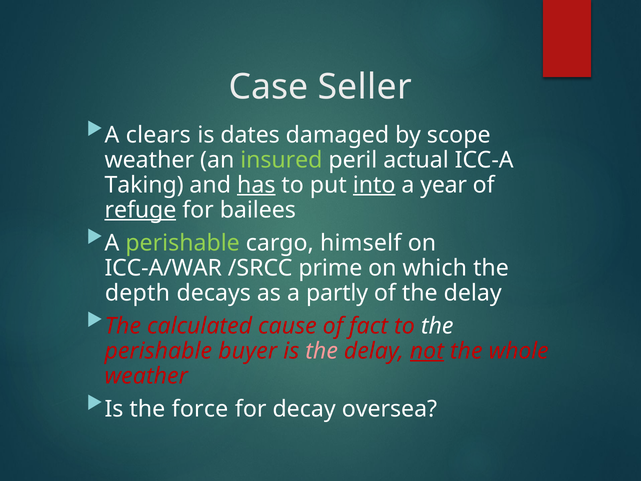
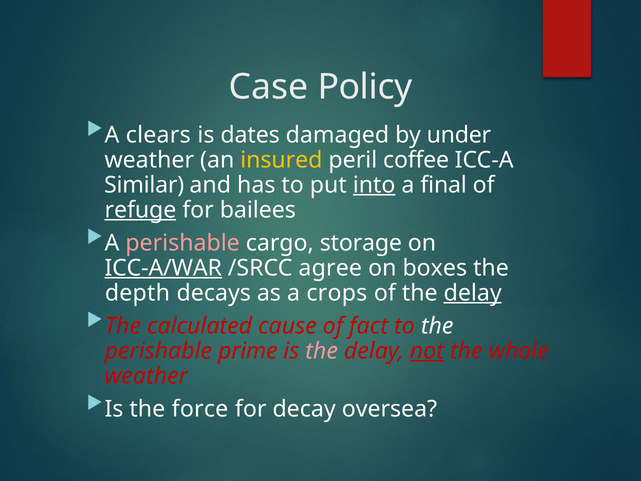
Seller: Seller -> Policy (365, 87)
scope: scope -> under (459, 135)
insured colour: light green -> yellow (281, 160)
actual: actual -> coffee (416, 160)
Taking: Taking -> Similar (144, 185)
has underline: present -> none (256, 185)
year: year -> final (444, 185)
perishable colour: light green -> pink (183, 243)
himself: himself -> storage (361, 243)
ICC-A/WAR underline: none -> present (163, 268)
prime: prime -> agree (330, 268)
which: which -> boxes (435, 268)
partly: partly -> crops (337, 293)
delay underline: none -> present (473, 293)
buyer: buyer -> prime (248, 351)
